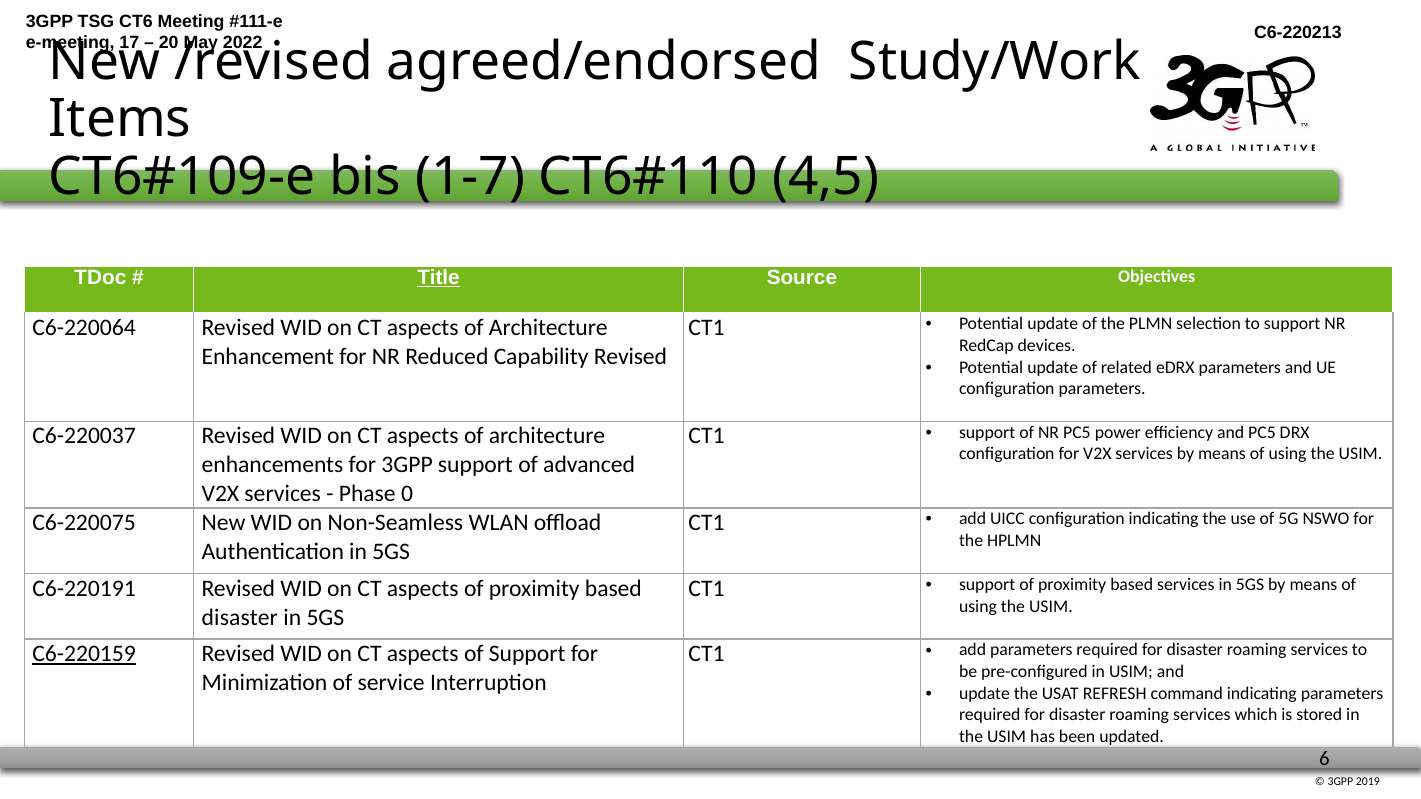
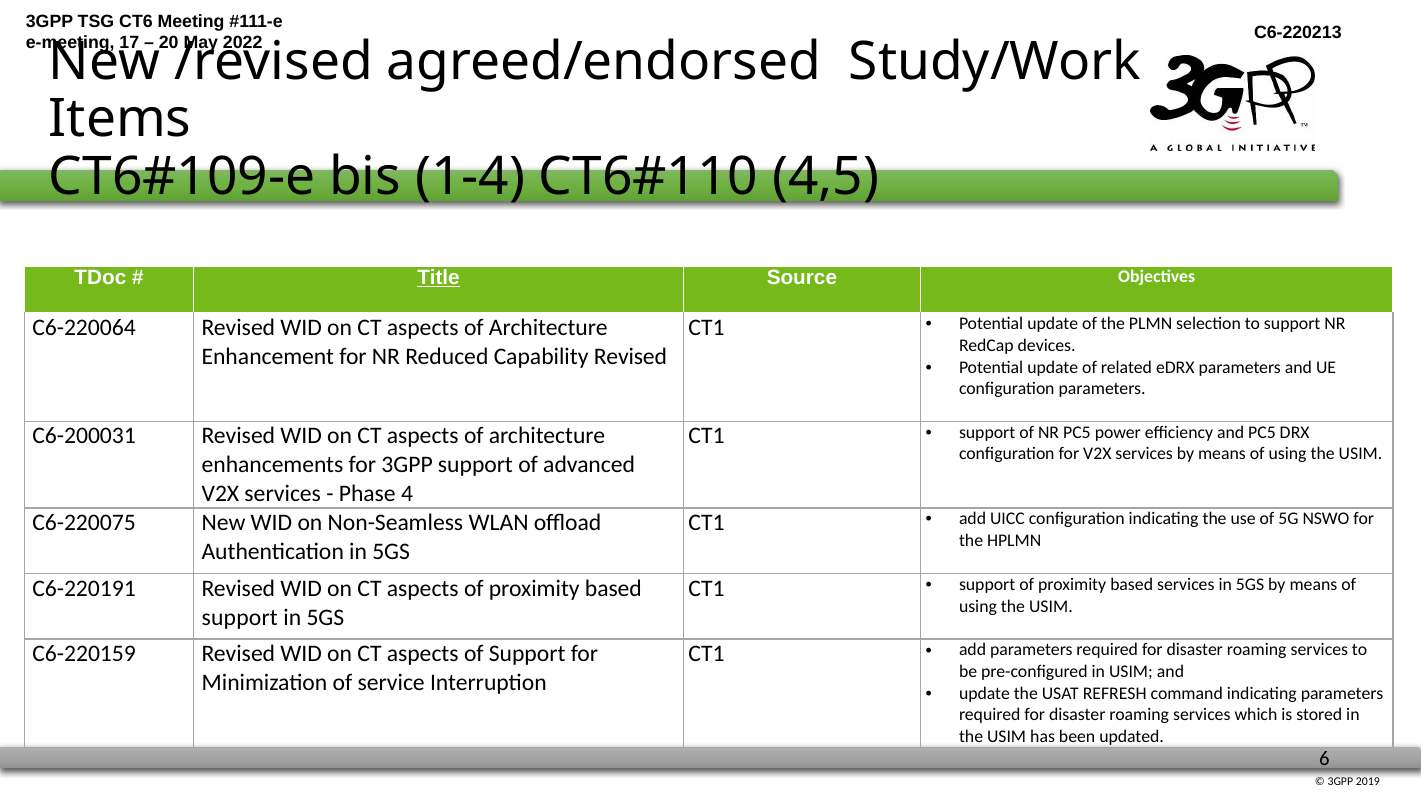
1-7: 1-7 -> 1-4 (470, 177)
C6-220037: C6-220037 -> C6-200031 (84, 436)
0: 0 -> 4 (407, 494)
disaster: disaster -> support (240, 617)
C6-220159 underline: present -> none (84, 654)
